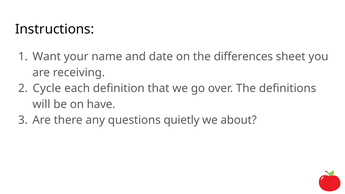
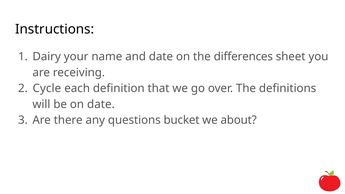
Want: Want -> Dairy (47, 57)
on have: have -> date (101, 104)
quietly: quietly -> bucket (182, 120)
